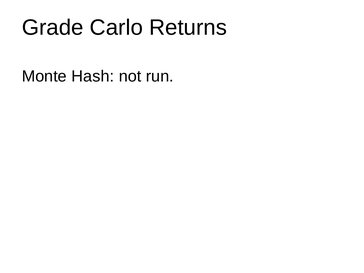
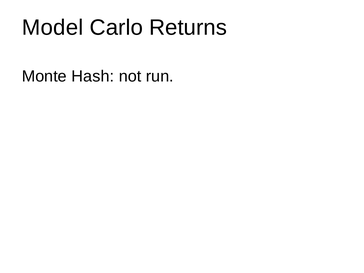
Grade: Grade -> Model (53, 28)
